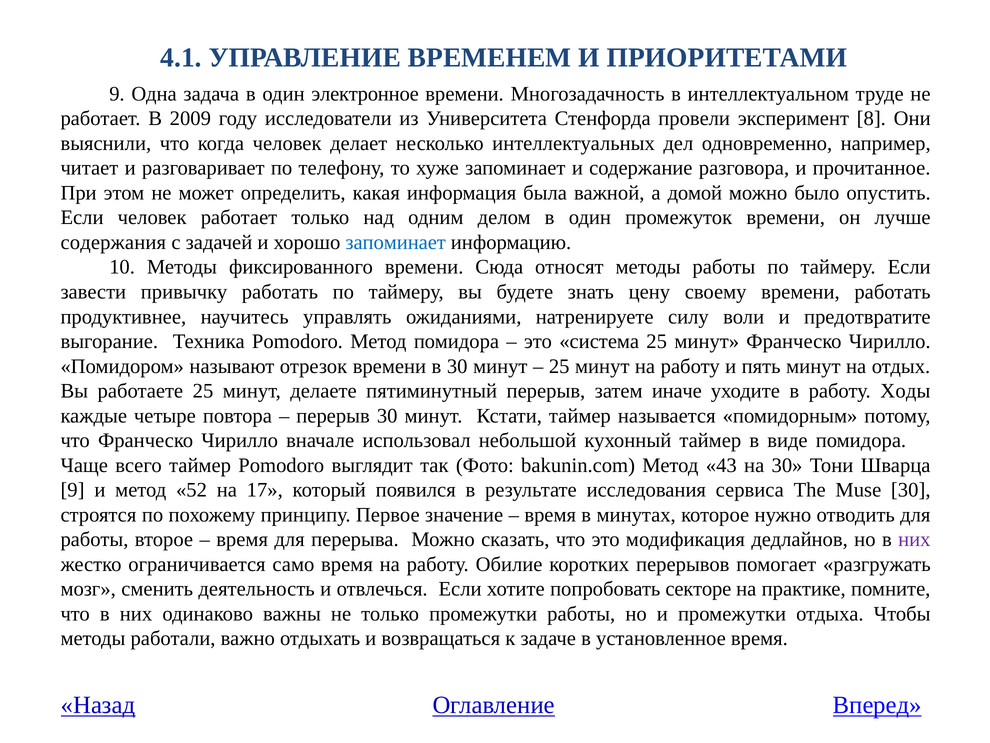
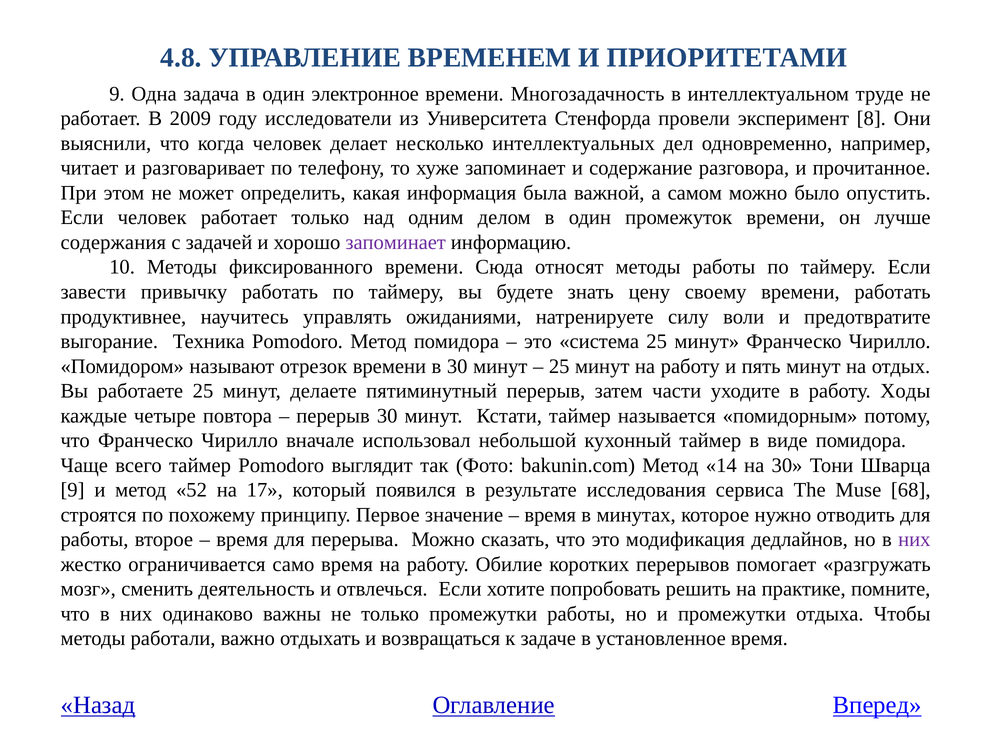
4.1: 4.1 -> 4.8 (181, 57)
домой: домой -> самом (695, 193)
запоминает colour: blue -> purple (396, 242)
иначе: иначе -> части (677, 391)
43: 43 -> 14 (721, 465)
Muse 30: 30 -> 68 (911, 490)
секторе: секторе -> решить (698, 589)
